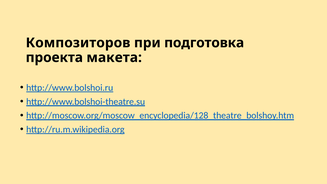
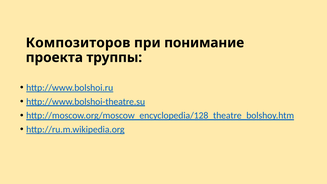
подготовка: подготовка -> понимание (204, 43)
макета: макета -> труппы (114, 57)
